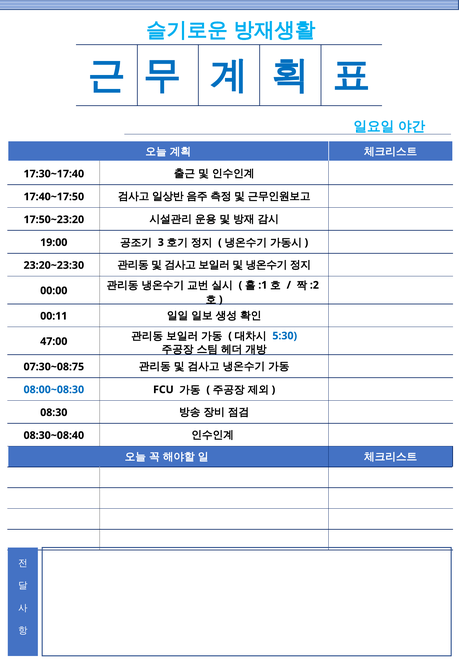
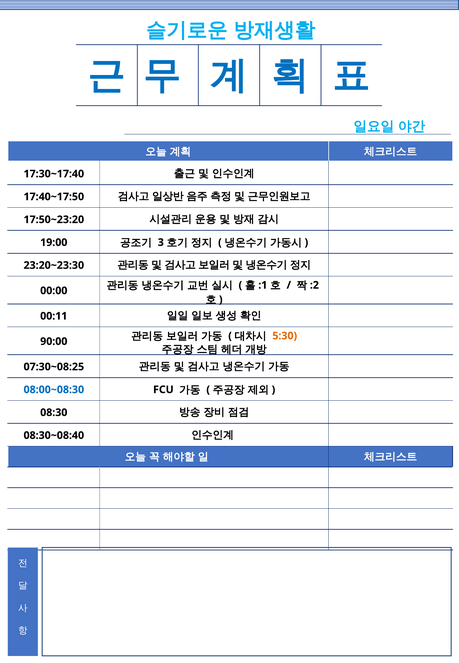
5:30 colour: blue -> orange (285, 336)
47:00: 47:00 -> 90:00 (54, 341)
07:30~08:75: 07:30~08:75 -> 07:30~08:25 (54, 367)
